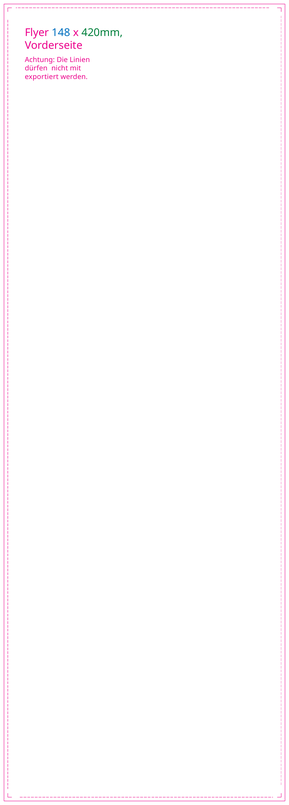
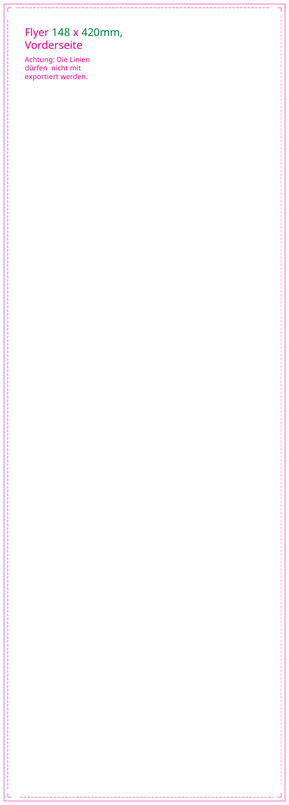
148 colour: blue -> green (61, 33)
